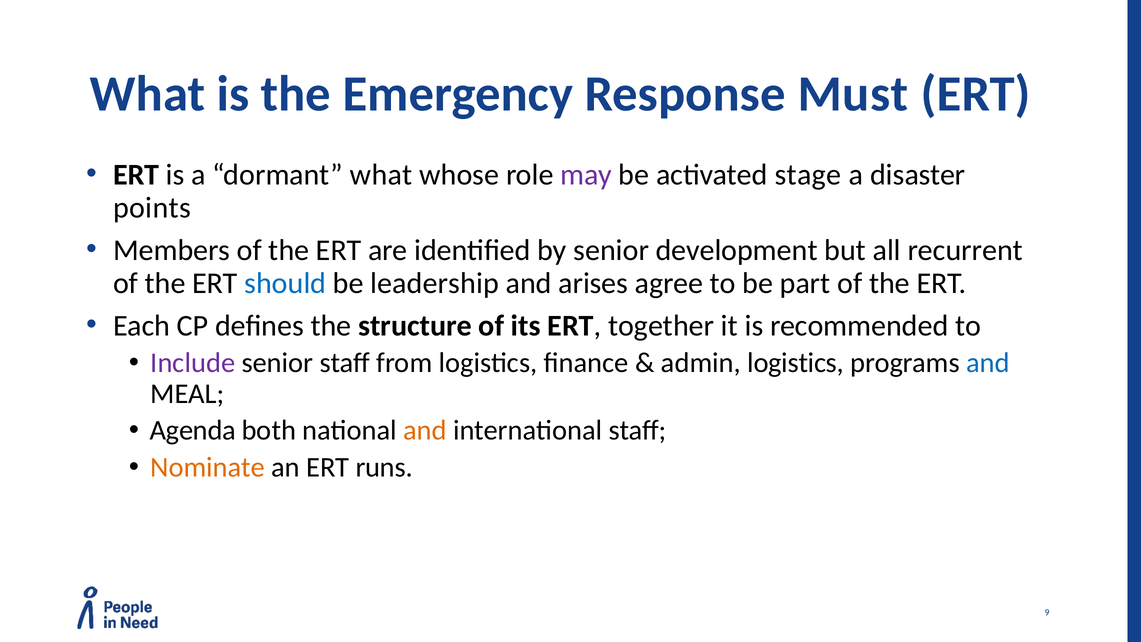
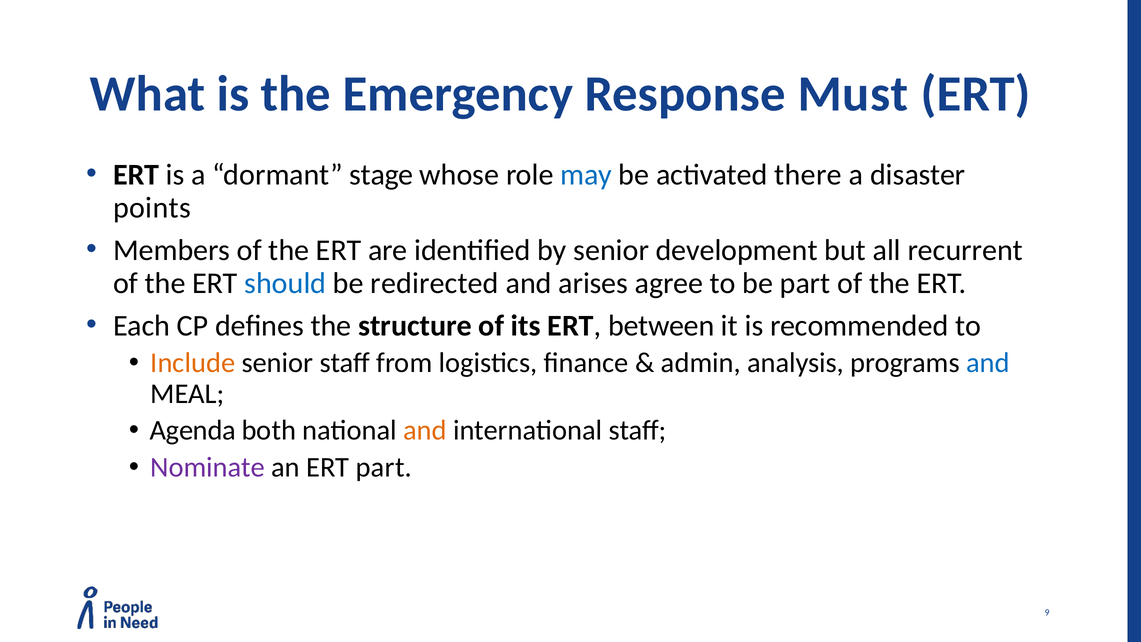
dormant what: what -> stage (381, 175)
may colour: purple -> blue (586, 175)
stage: stage -> there (808, 175)
leadership: leadership -> redirected (435, 283)
together: together -> between (661, 326)
Include colour: purple -> orange (193, 363)
admin logistics: logistics -> analysis (796, 363)
Nominate colour: orange -> purple (208, 467)
ERT runs: runs -> part (384, 467)
